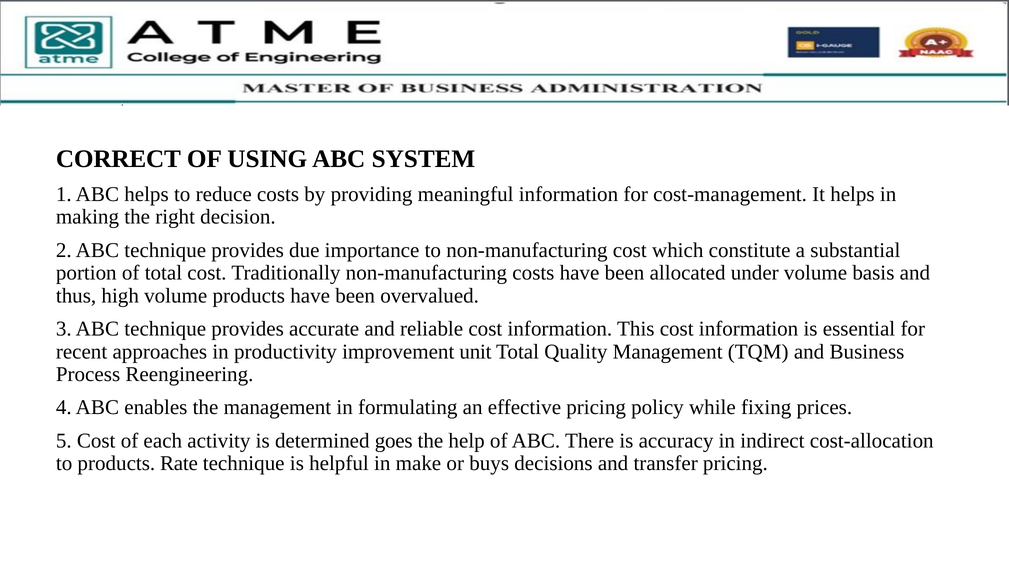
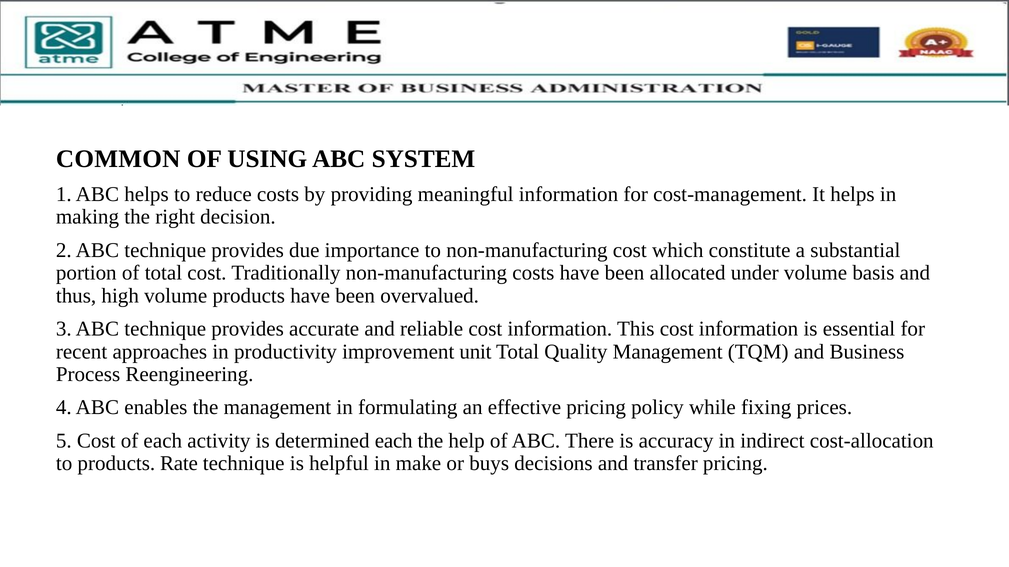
CORRECT: CORRECT -> COMMON (118, 159)
determined goes: goes -> each (394, 441)
